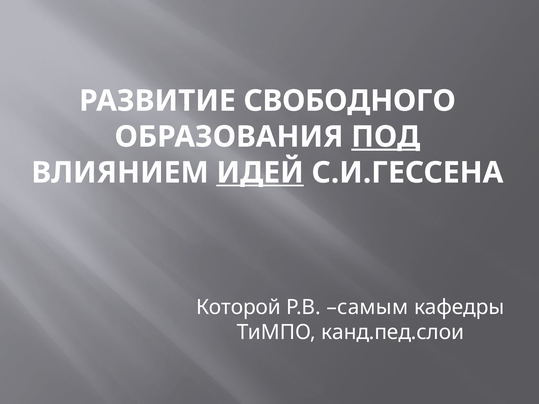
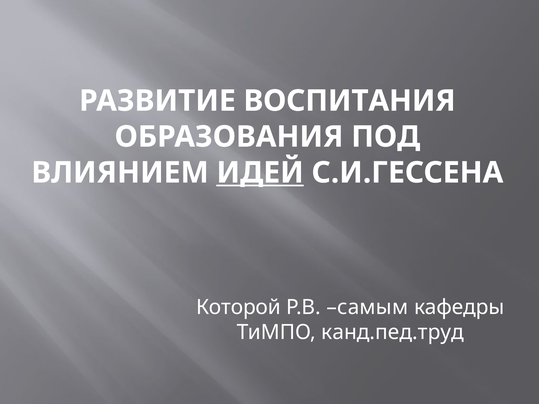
СВОБОДНОГО: СВОБОДНОГО -> ВОСПИТАНИЯ (350, 101)
ПОД underline: present -> none (386, 137)
канд.пед.слои: канд.пед.слои -> канд.пед.труд (393, 333)
